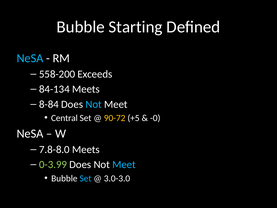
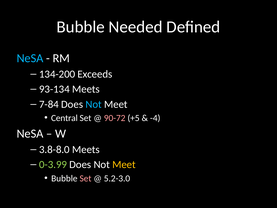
Starting: Starting -> Needed (136, 27)
558-200: 558-200 -> 134-200 (57, 74)
84-134: 84-134 -> 93-134 (54, 89)
8-84: 8-84 -> 7-84 (49, 104)
90-72 colour: yellow -> pink (115, 118)
-0: -0 -> -4 (155, 118)
7.8-8.0: 7.8-8.0 -> 3.8-8.0 (54, 149)
Meet colour: light blue -> yellow (124, 164)
Set colour: light blue -> pink (86, 178)
3.0-3.0: 3.0-3.0 -> 5.2-3.0 (117, 178)
